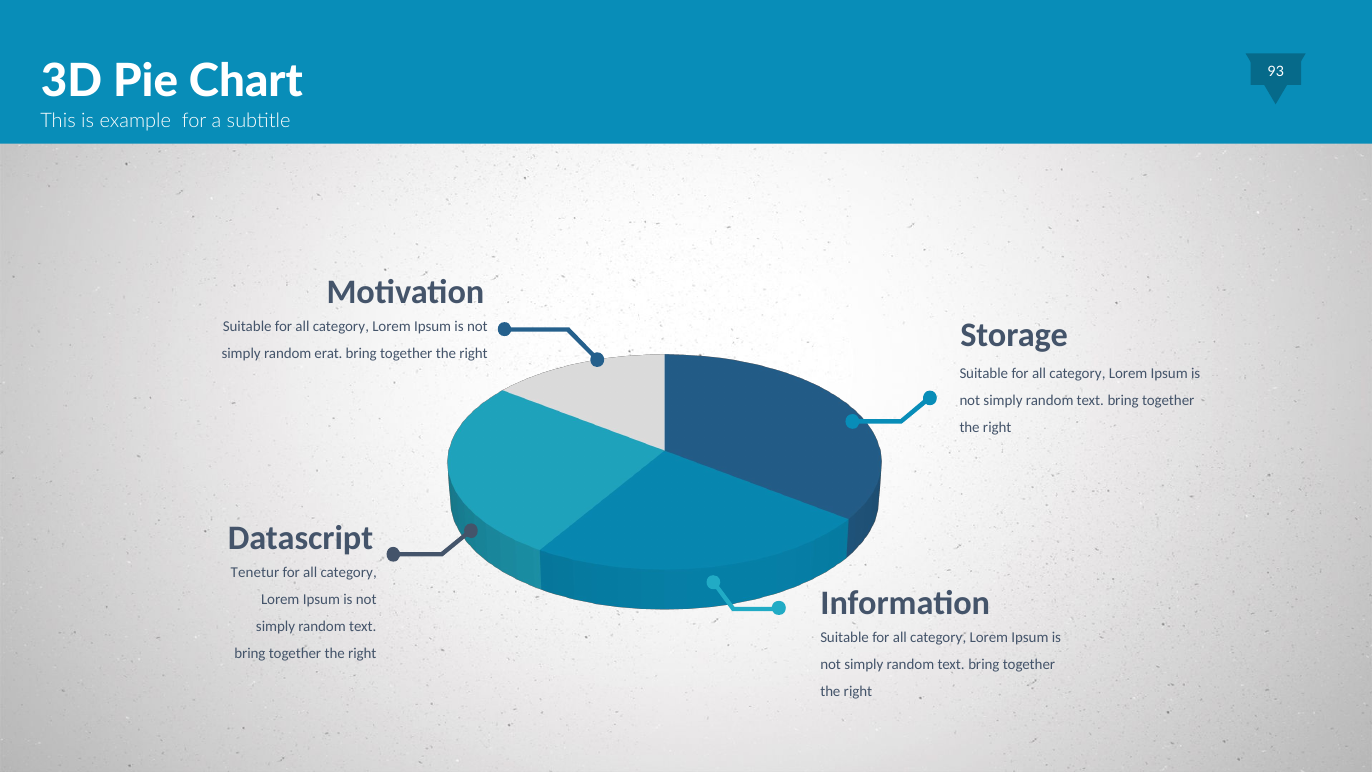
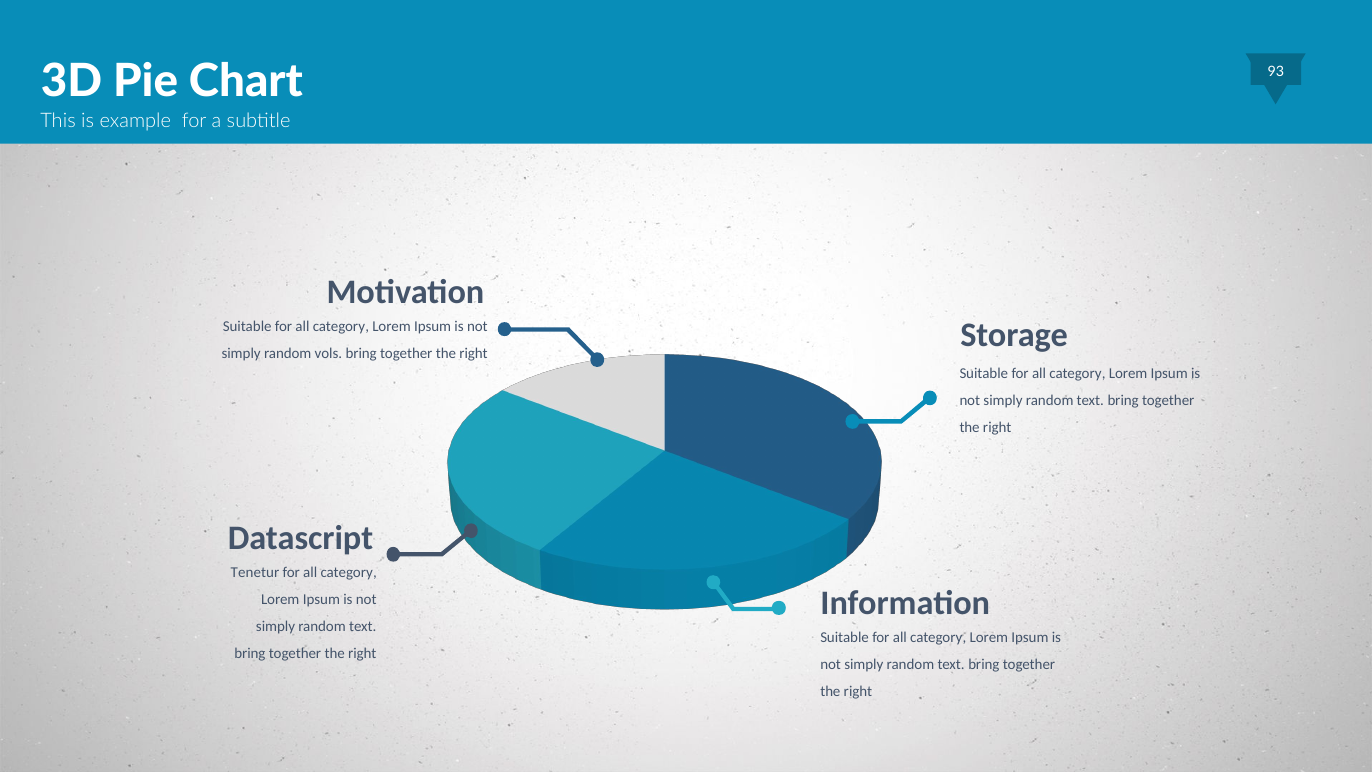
erat: erat -> vols (328, 354)
